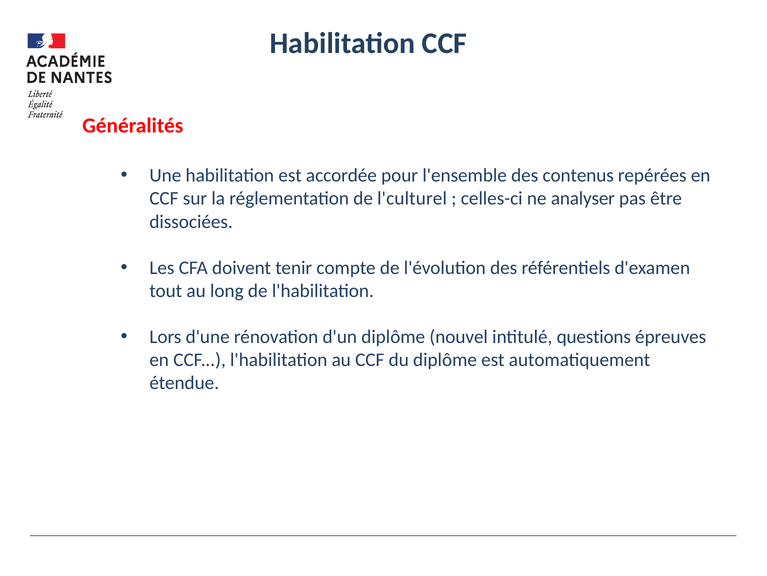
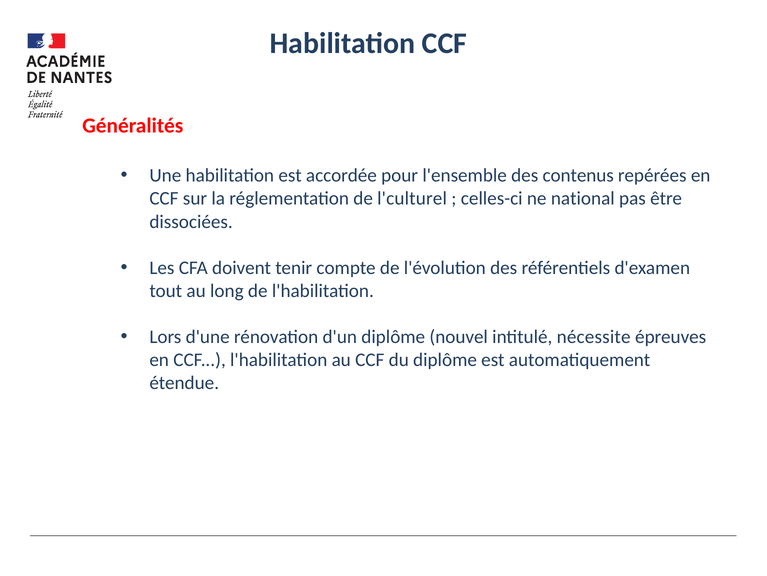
analyser: analyser -> national (583, 198)
questions: questions -> nécessite (594, 336)
